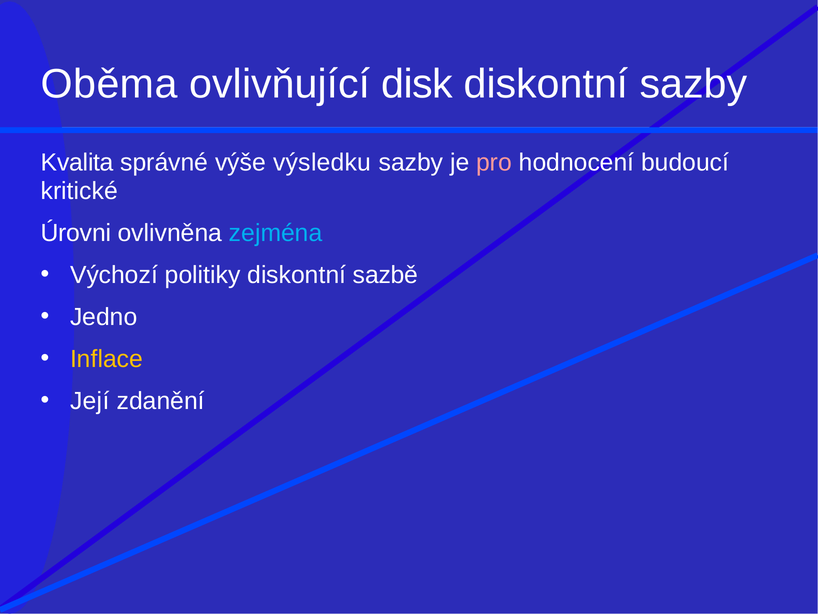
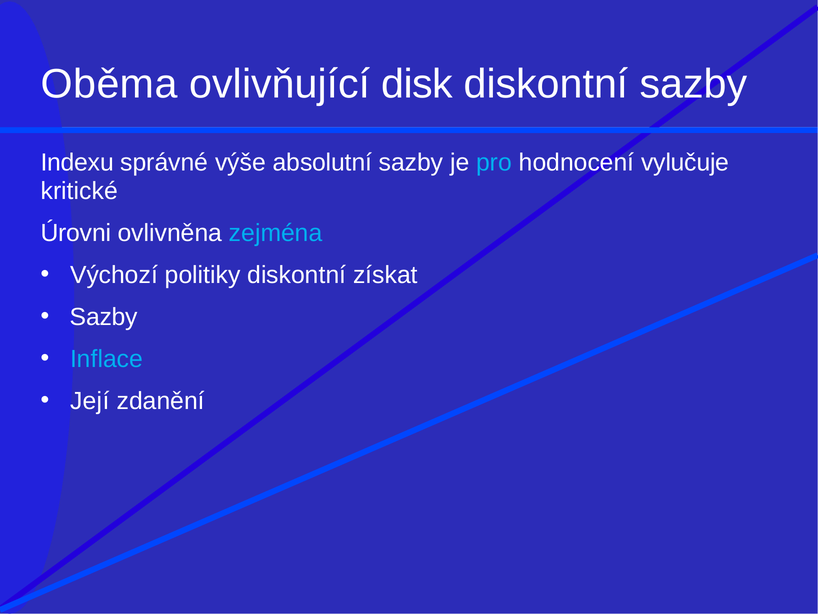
Kvalita: Kvalita -> Indexu (77, 162)
výsledku: výsledku -> absolutní (322, 162)
pro colour: pink -> light blue (494, 162)
budoucí: budoucí -> vylučuje (685, 162)
sazbě: sazbě -> získat (385, 275)
Jedno: Jedno -> Sazby (104, 317)
Inflace colour: yellow -> light blue (106, 359)
